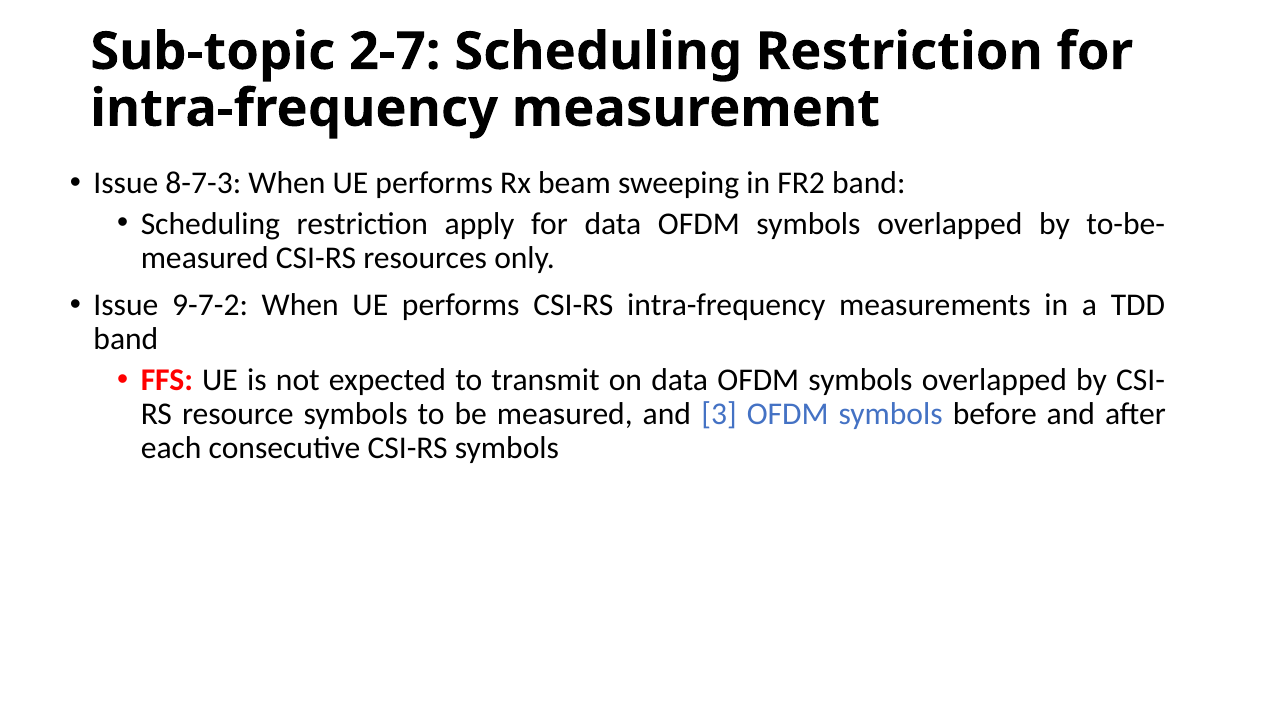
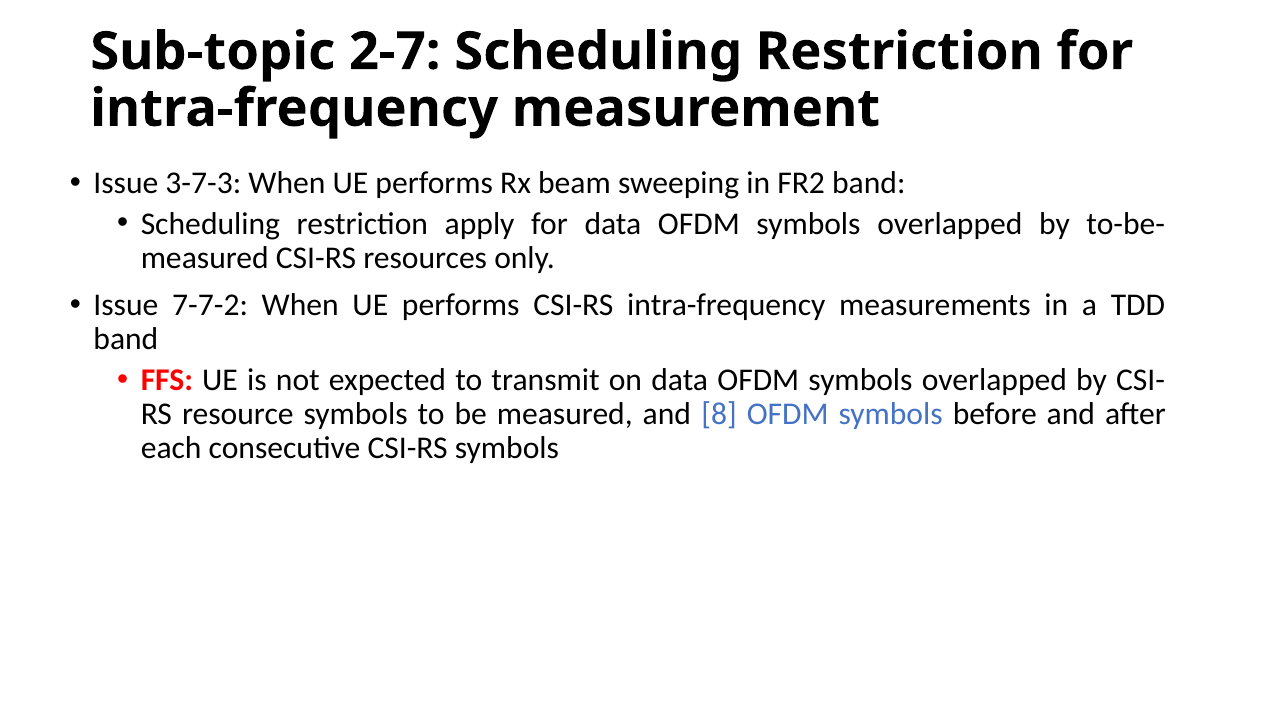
8-7-3: 8-7-3 -> 3-7-3 (203, 183)
9-7-2: 9-7-2 -> 7-7-2 (210, 305)
3: 3 -> 8 (719, 414)
